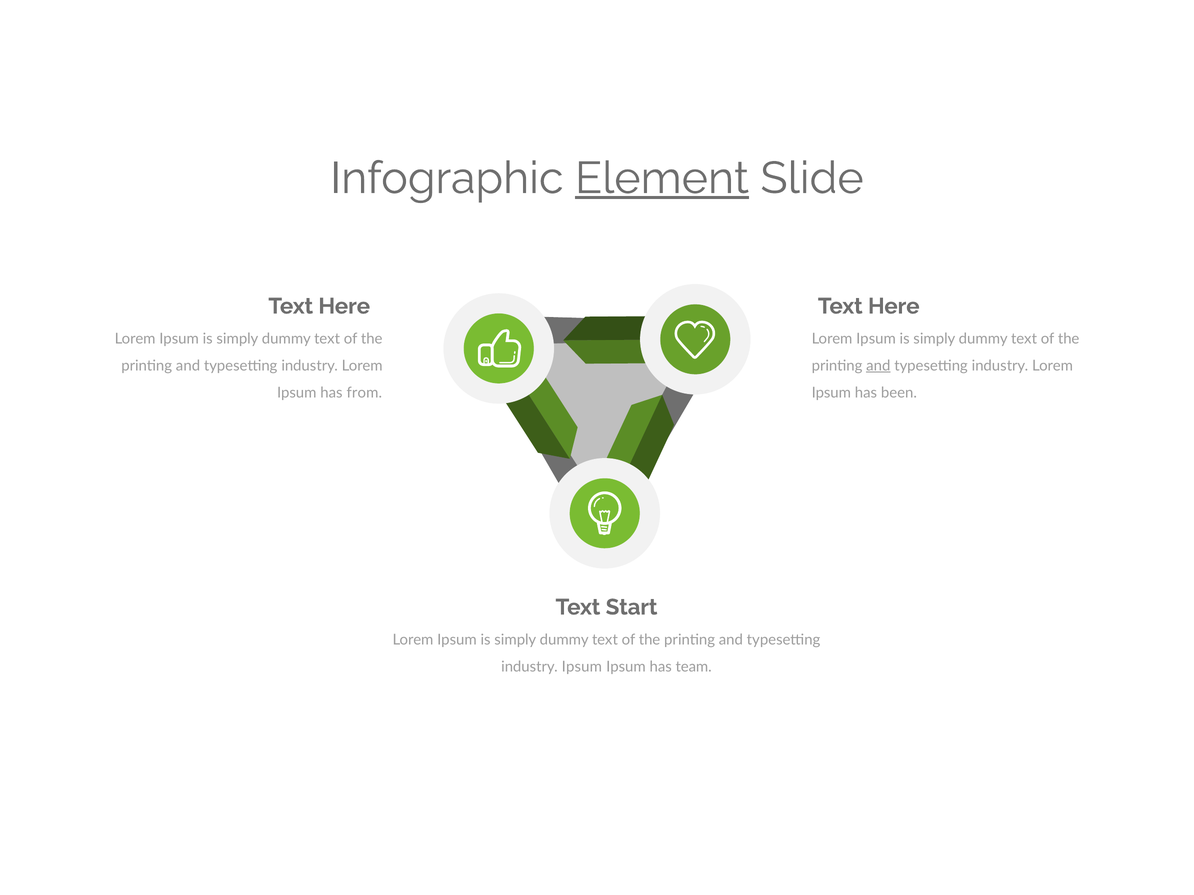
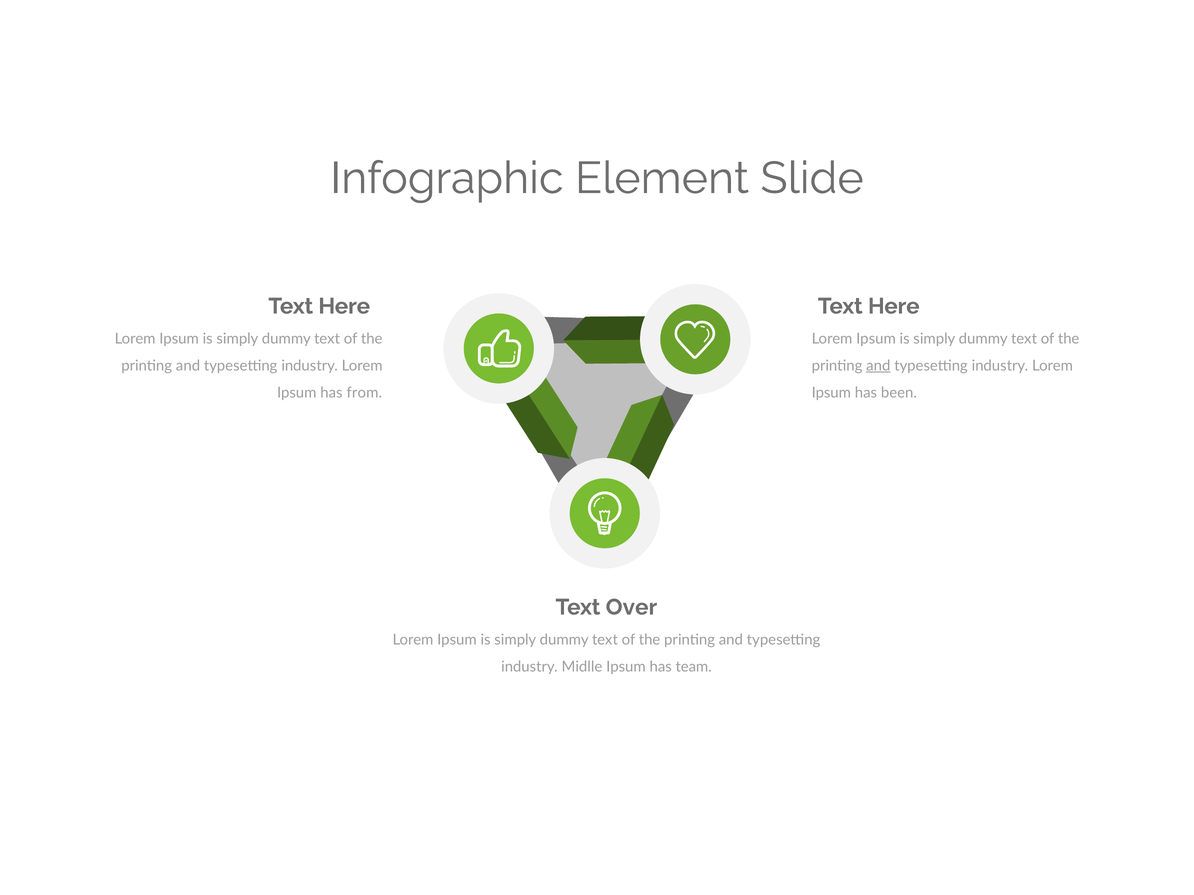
Element underline: present -> none (662, 178)
Start: Start -> Over (631, 608)
industry Ipsum: Ipsum -> Midlle (582, 667)
